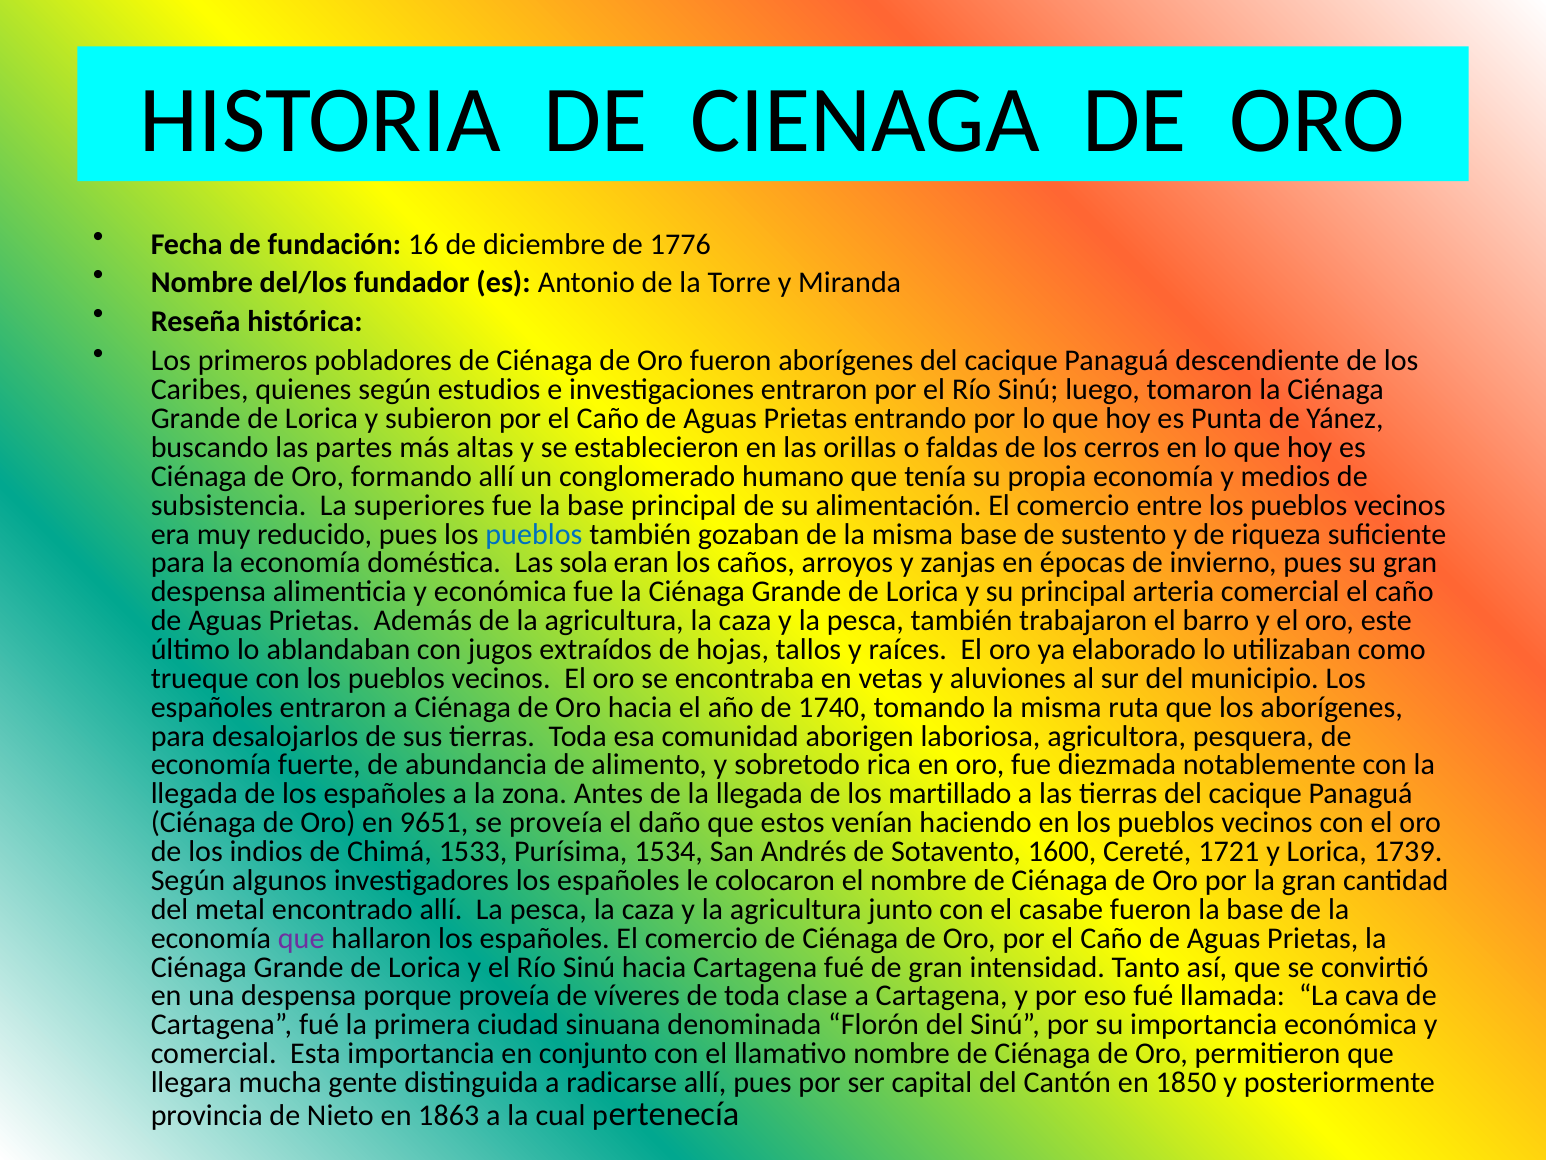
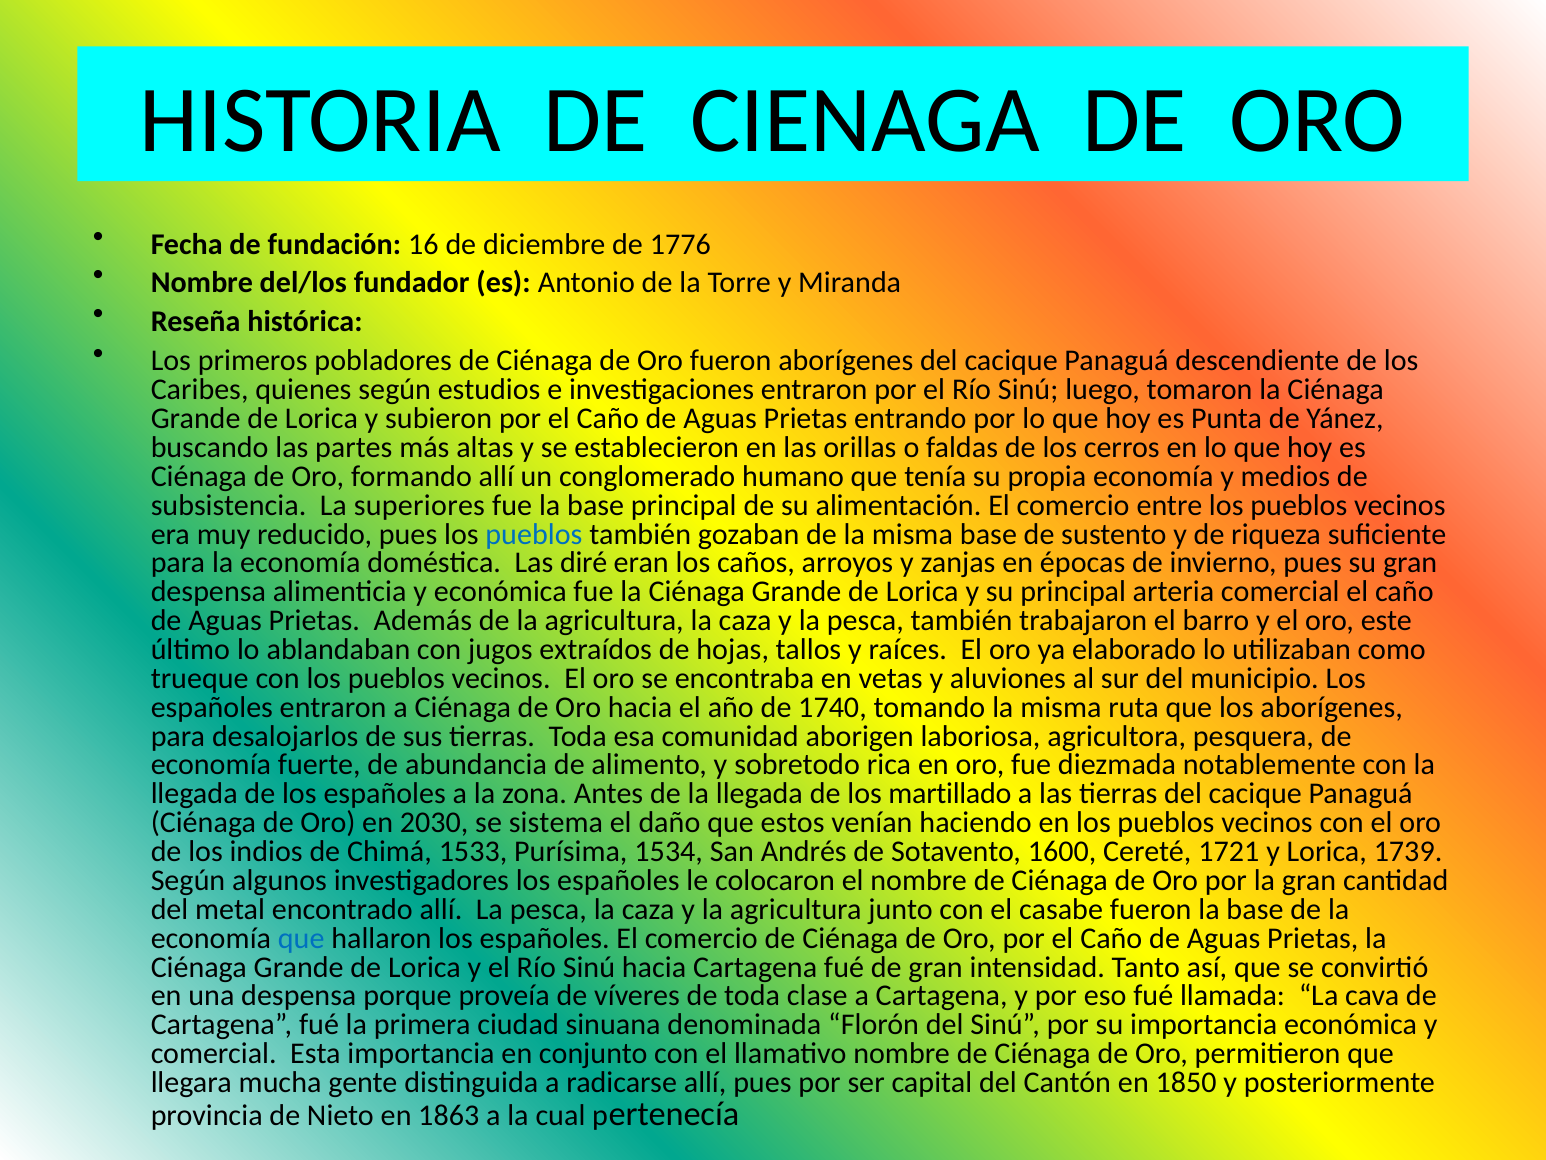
sola: sola -> diré (584, 563)
9651: 9651 -> 2030 (434, 822)
se proveía: proveía -> sistema (556, 822)
que colour: purple -> blue (301, 938)
